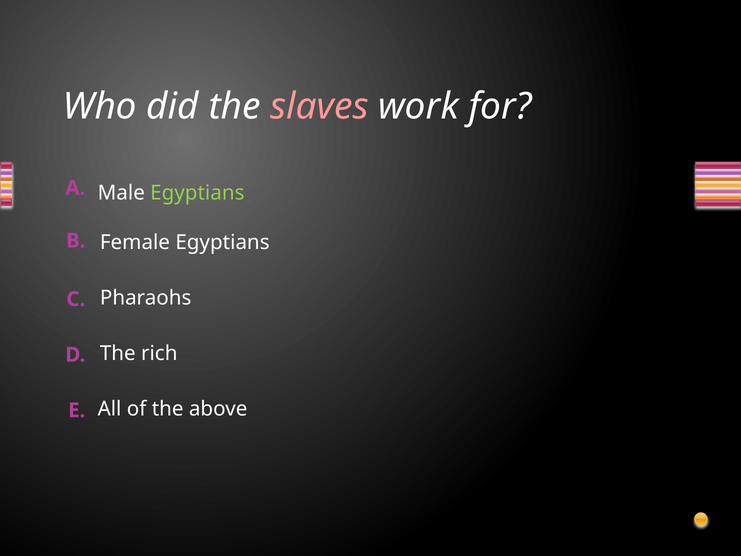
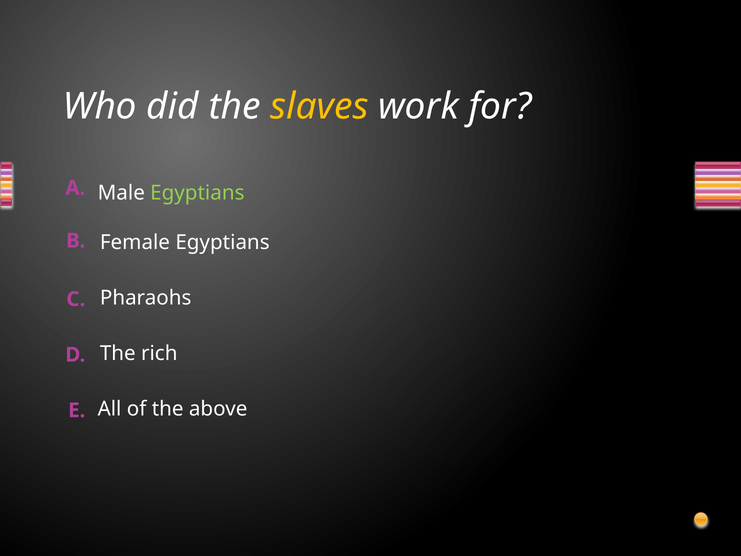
slaves colour: pink -> yellow (319, 106)
